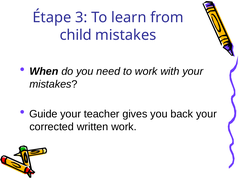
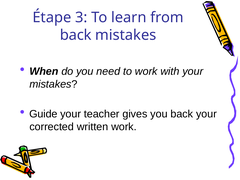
child: child -> back (76, 35)
